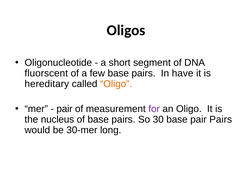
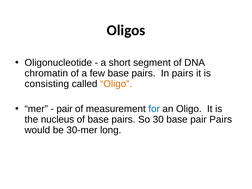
fluorscent: fluorscent -> chromatin (46, 73)
In have: have -> pairs (183, 73)
hereditary: hereditary -> consisting (47, 84)
for colour: purple -> blue (154, 109)
